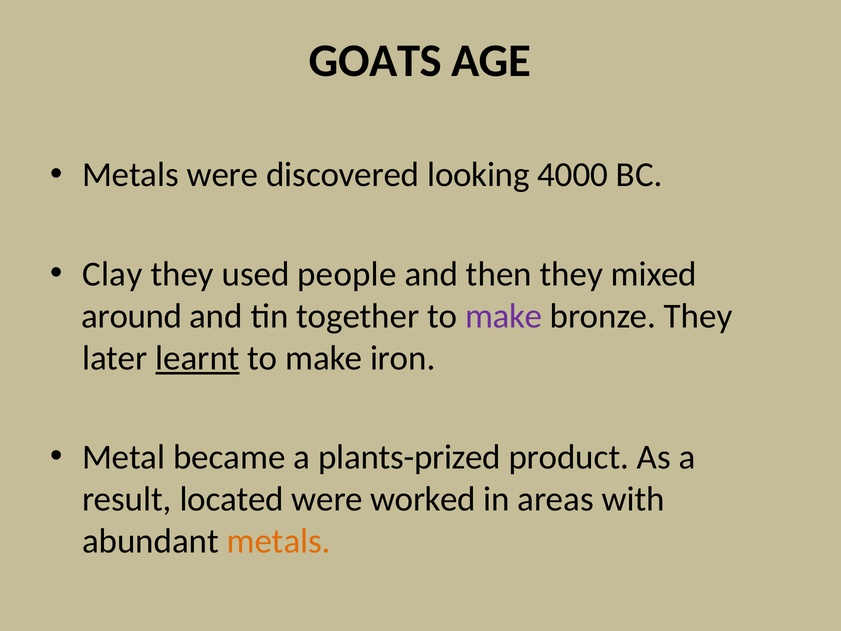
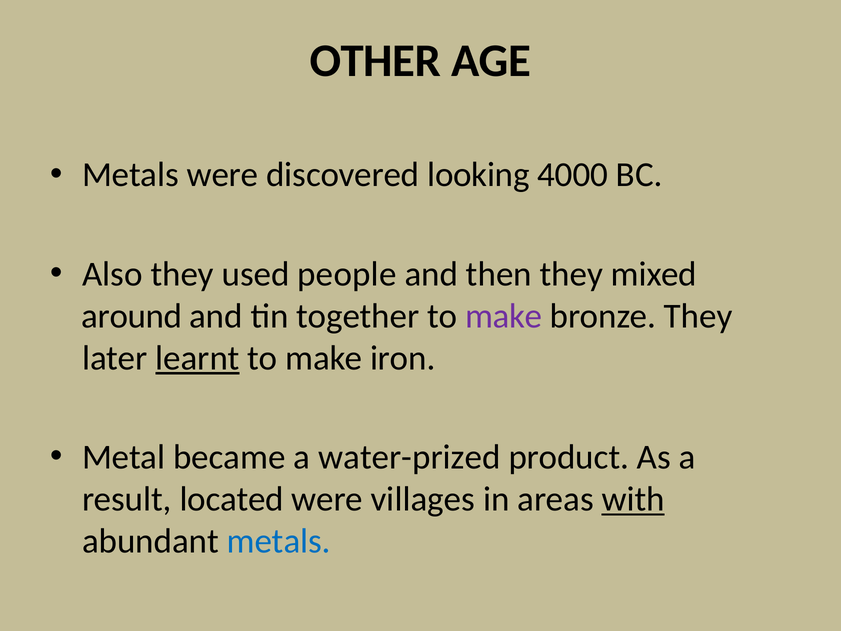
GOATS: GOATS -> OTHER (375, 61)
Clay: Clay -> Also (112, 274)
plants-prized: plants-prized -> water-prized (409, 457)
worked: worked -> villages (423, 499)
with underline: none -> present (633, 499)
metals colour: orange -> blue (279, 541)
